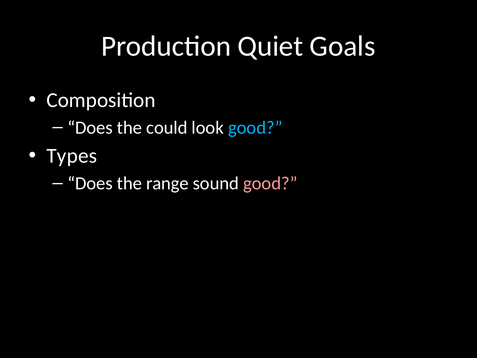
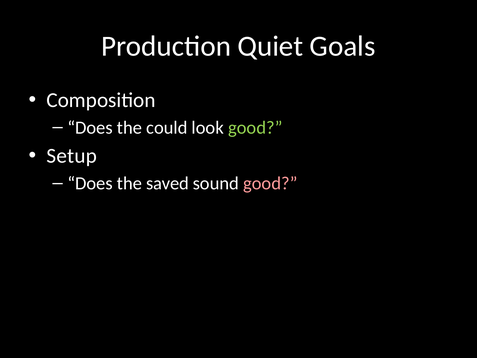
good colour: light blue -> light green (255, 127)
Types: Types -> Setup (72, 156)
range: range -> saved (167, 183)
